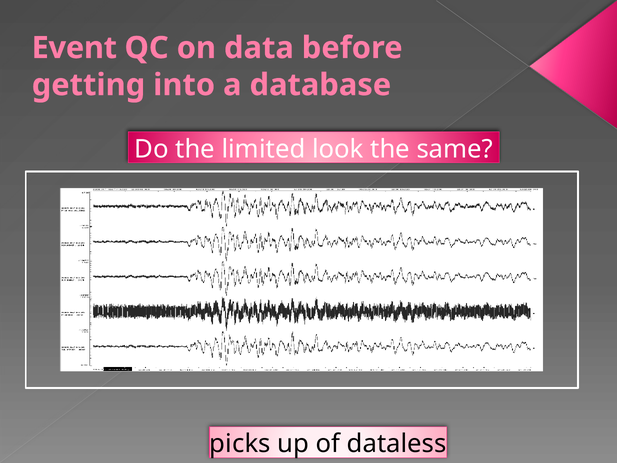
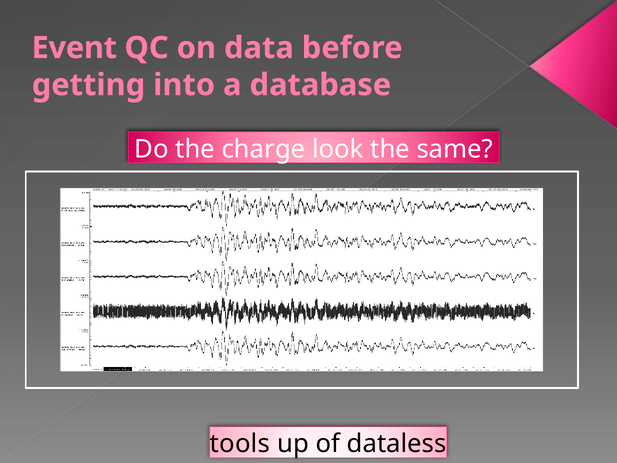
limited: limited -> charge (264, 149)
picks: picks -> tools (240, 444)
